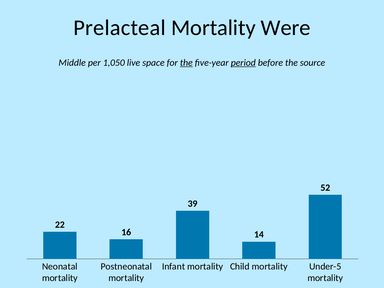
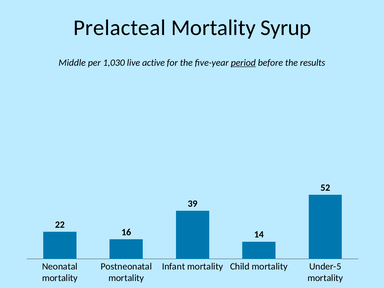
Were: Were -> Syrup (286, 28)
1,050: 1,050 -> 1,030 (114, 63)
space: space -> active (154, 63)
the underline: present -> none (186, 63)
source: source -> results (313, 63)
